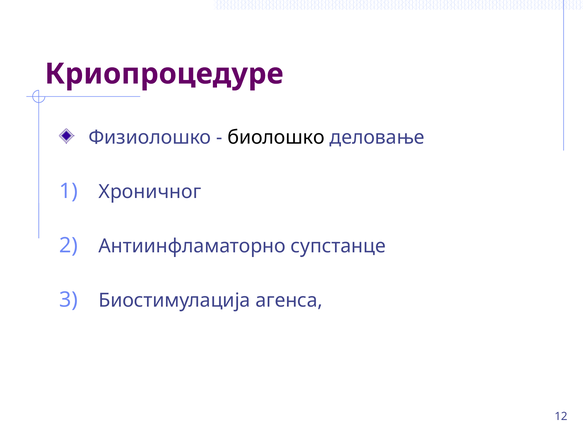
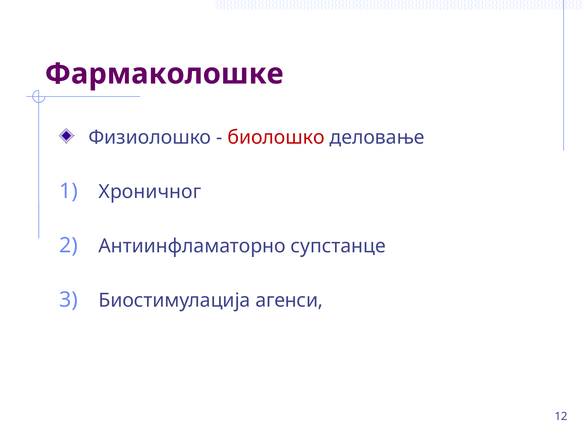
Криопроцедуре: Криопроцедуре -> Фармаколошке (164, 74)
биолошко colour: black -> red (276, 137)
агенса: агенса -> агенси (289, 301)
